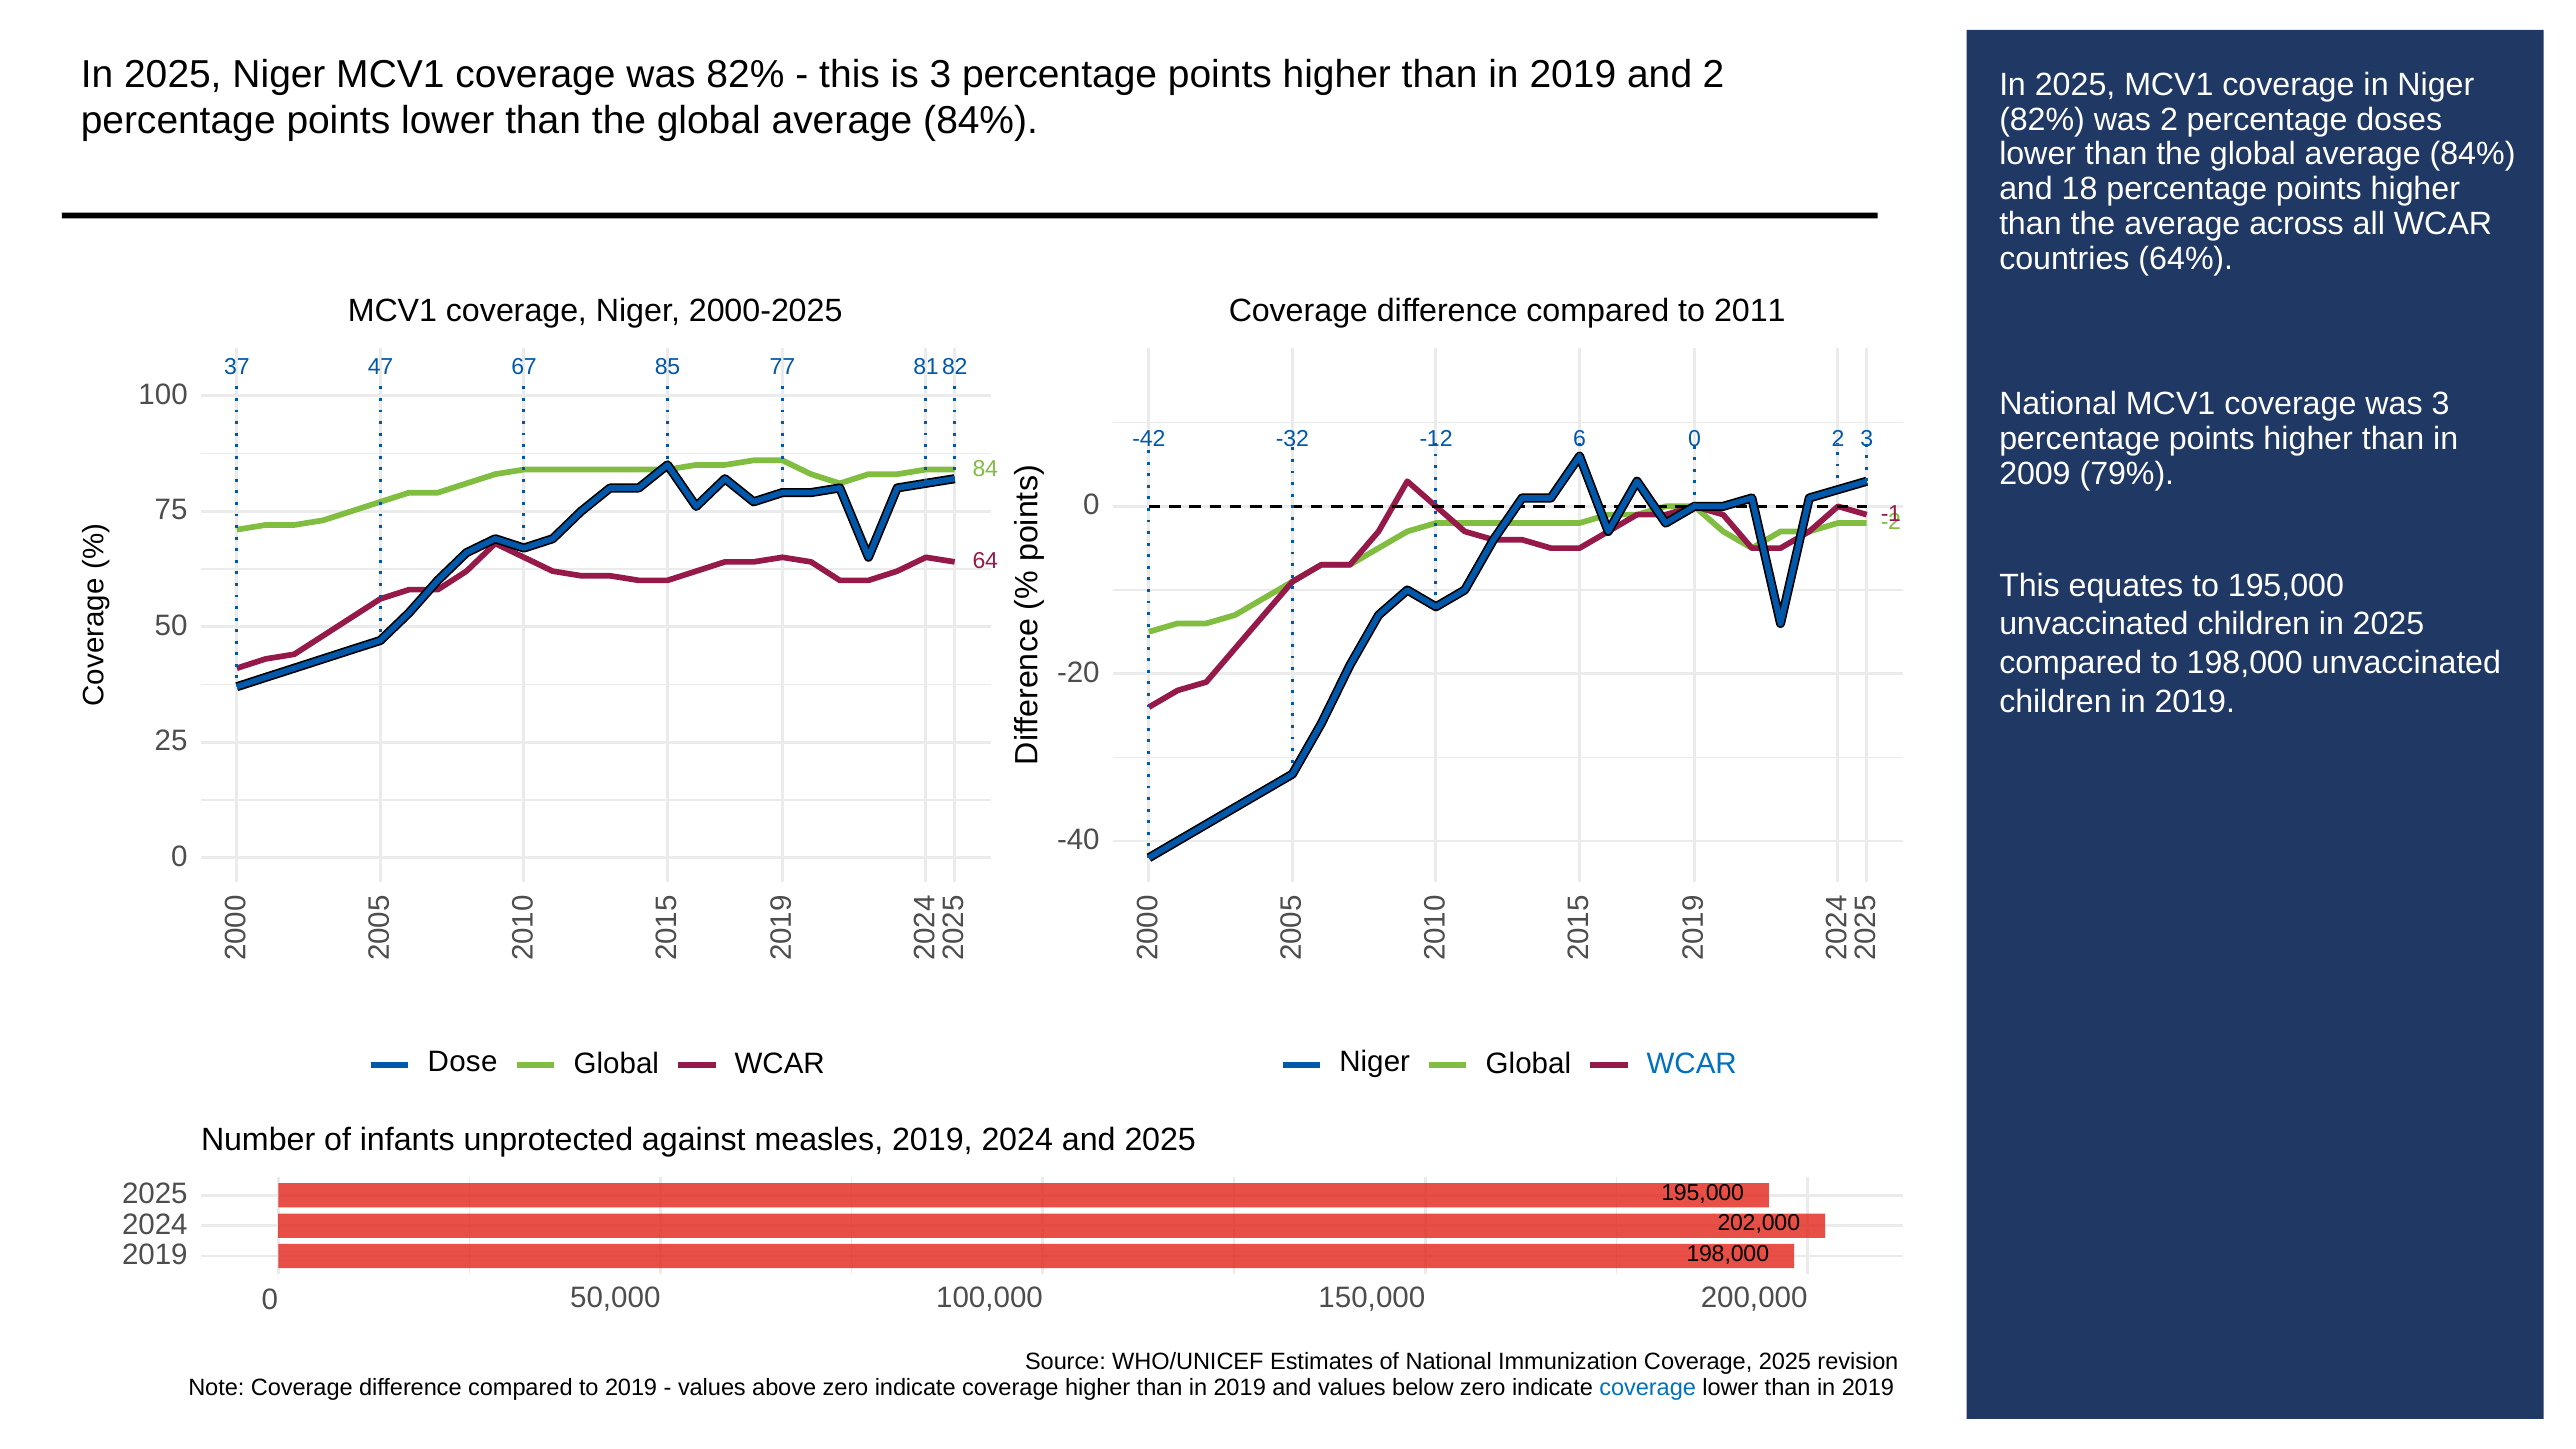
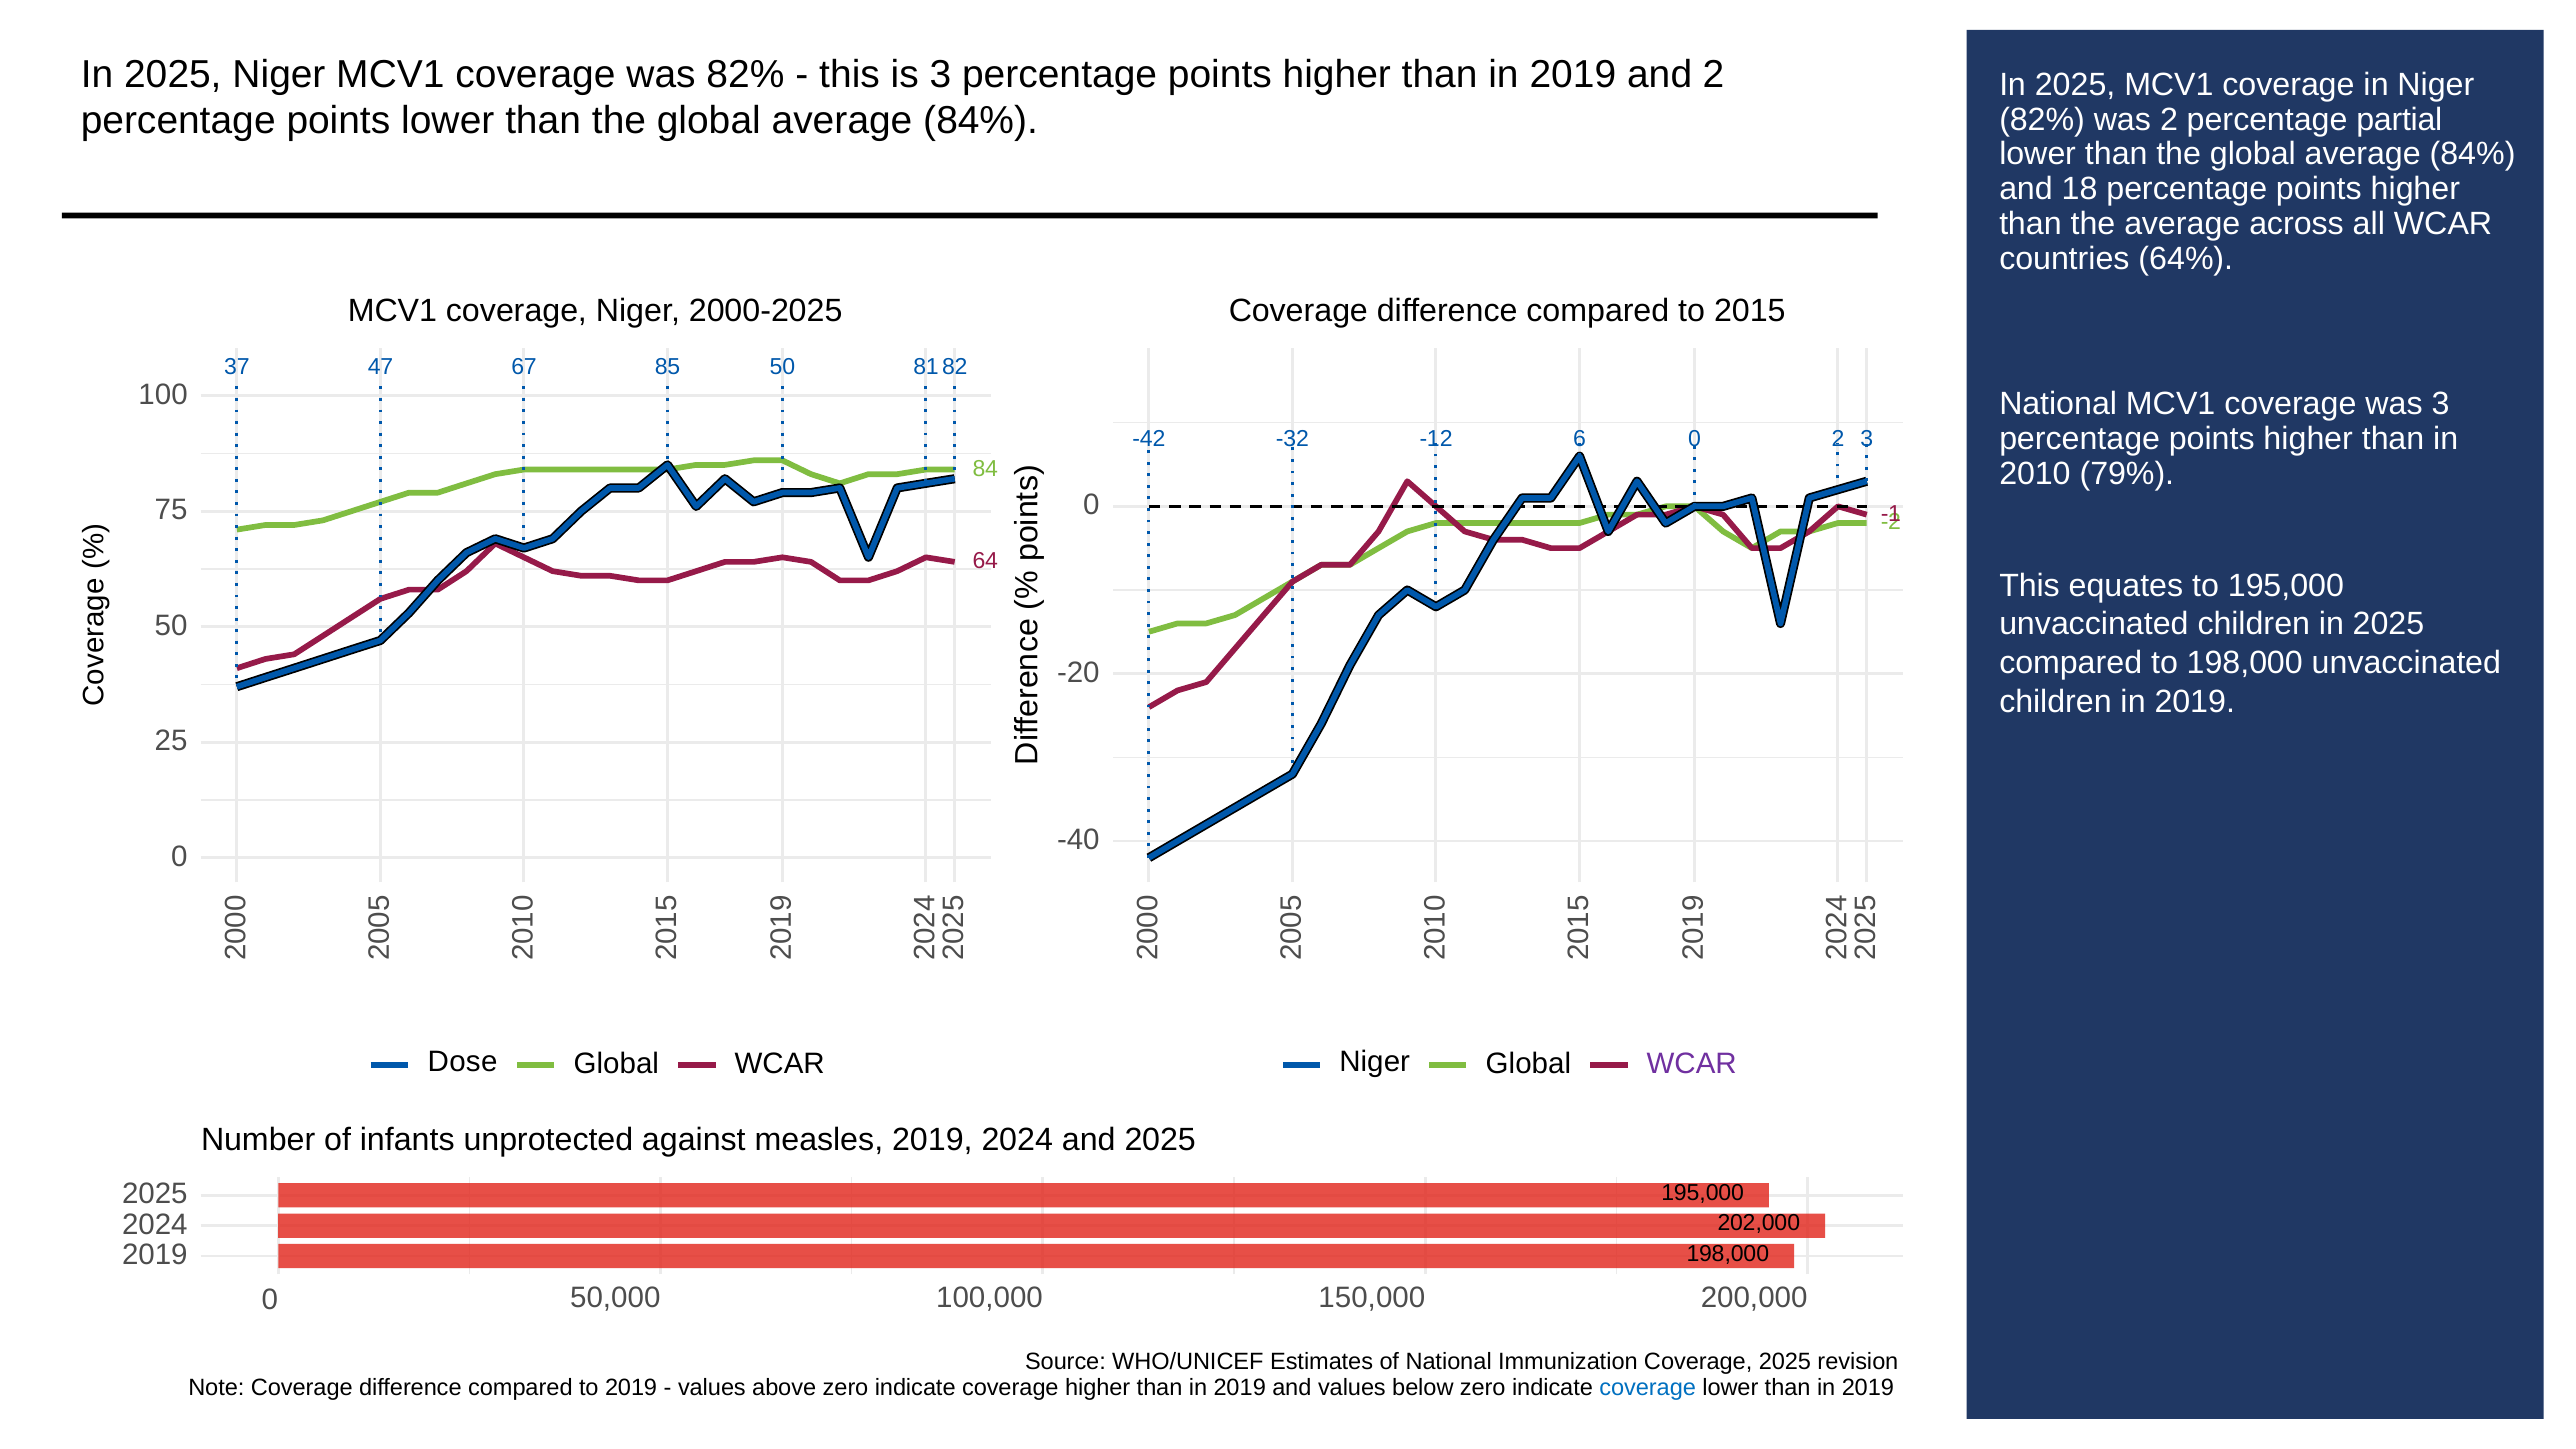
doses: doses -> partial (2399, 119)
2011: 2011 -> 2015 (1750, 311)
85 77: 77 -> 50 (782, 367)
2009: 2009 -> 2010 (2035, 474)
WCAR colour: blue -> purple (1692, 1064)
